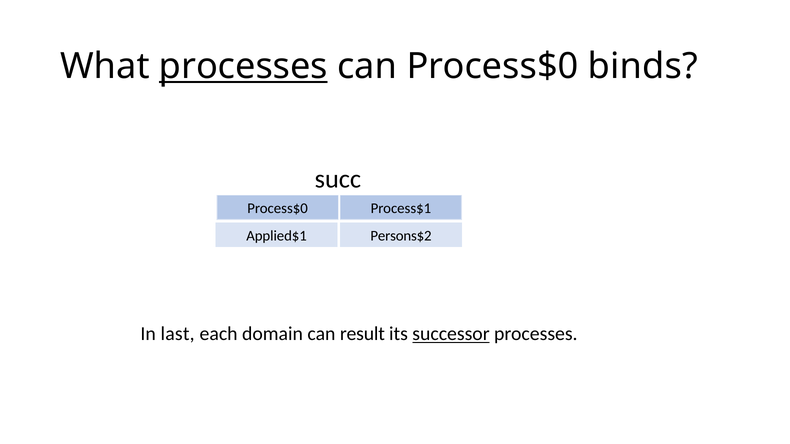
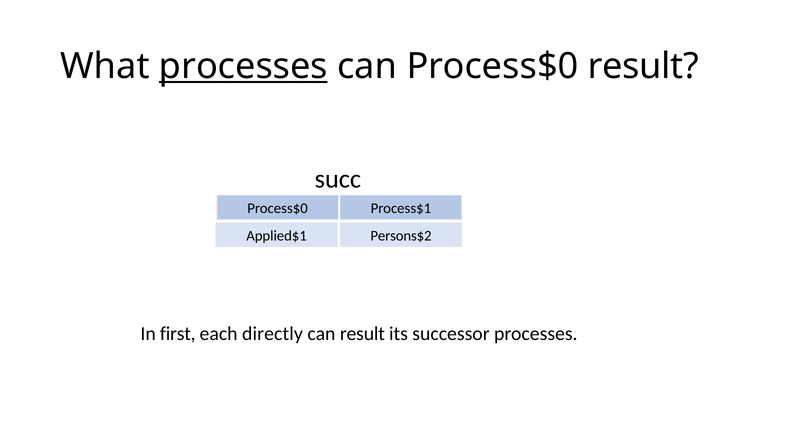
Process$0 binds: binds -> result (643, 66)
last: last -> first (178, 334)
domain: domain -> directly (272, 334)
successor underline: present -> none (451, 334)
